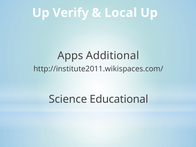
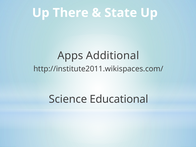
Verify: Verify -> There (71, 13)
Local: Local -> State (121, 13)
